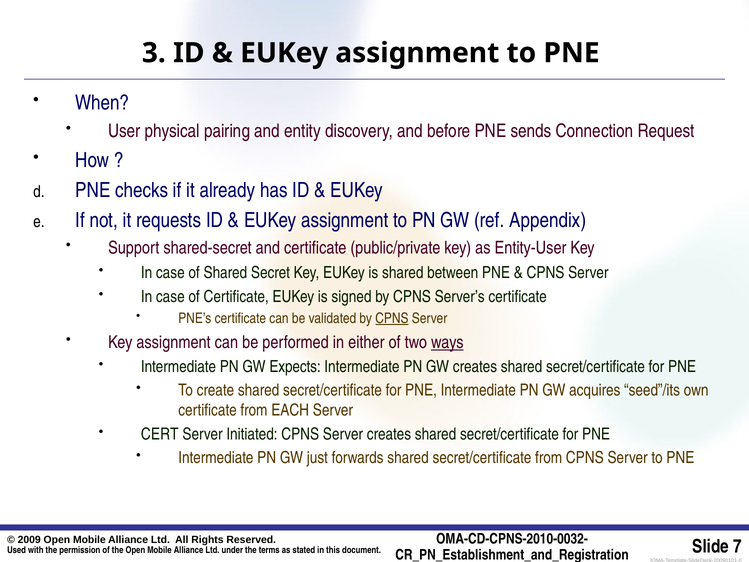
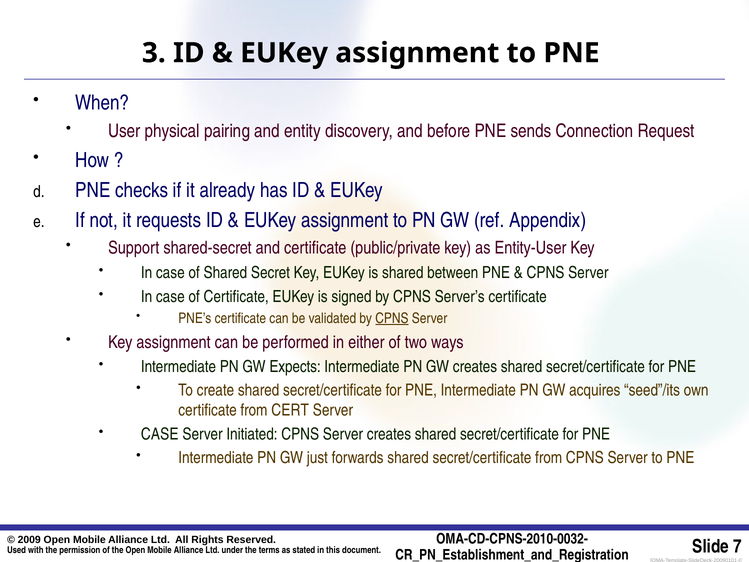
ways underline: present -> none (447, 342)
EACH: EACH -> CERT (290, 410)
CERT: CERT -> CASE (160, 434)
